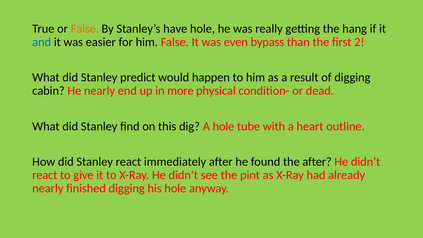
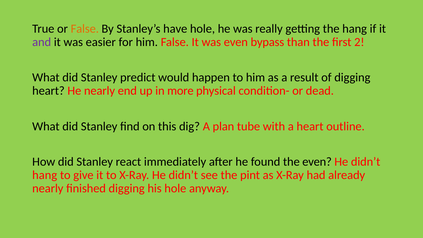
and colour: blue -> purple (42, 42)
cabin: cabin -> heart (48, 91)
A hole: hole -> plan (223, 126)
the after: after -> even (317, 162)
react: react -> hang (45, 175)
